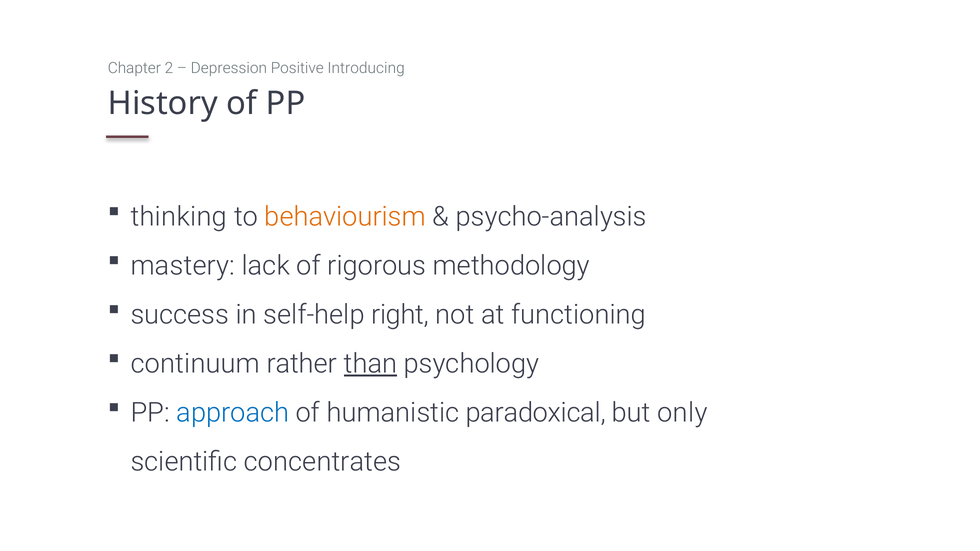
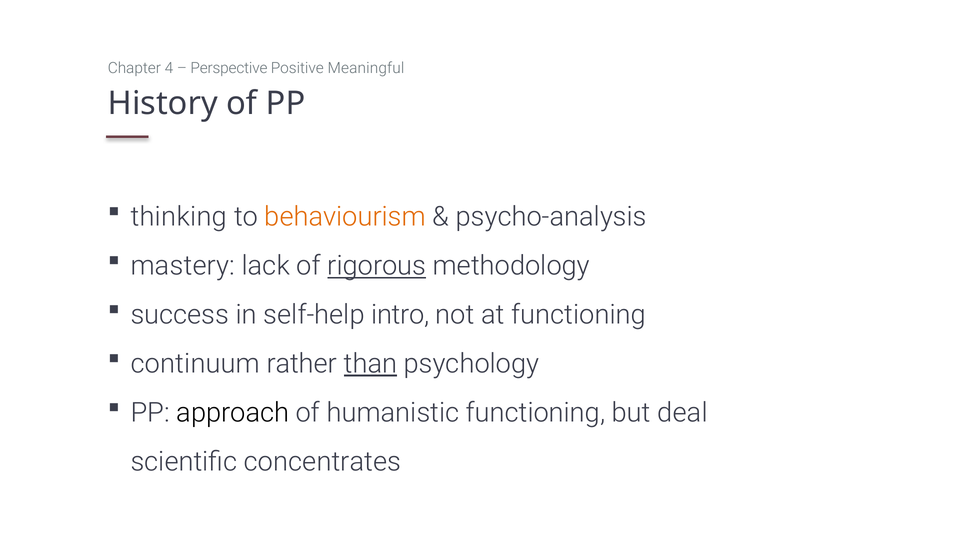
2: 2 -> 4 (169, 68)
Depression: Depression -> Perspective (229, 68)
Introducing: Introducing -> Meaningful (366, 68)
rigorous underline: none -> present (377, 266)
right: right -> intro (400, 315)
approach colour: blue -> black (233, 413)
humanistic paradoxical: paradoxical -> functioning (536, 413)
only: only -> deal (683, 413)
